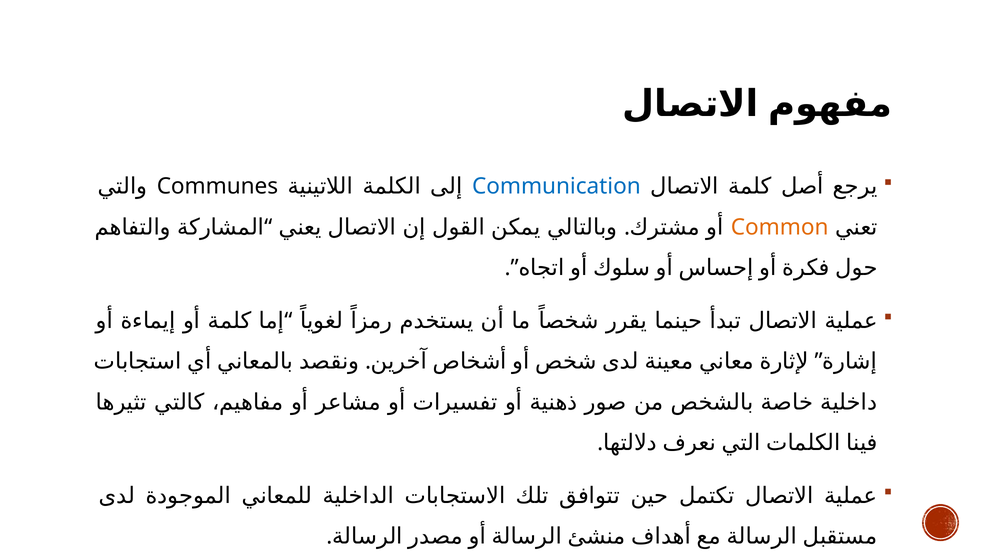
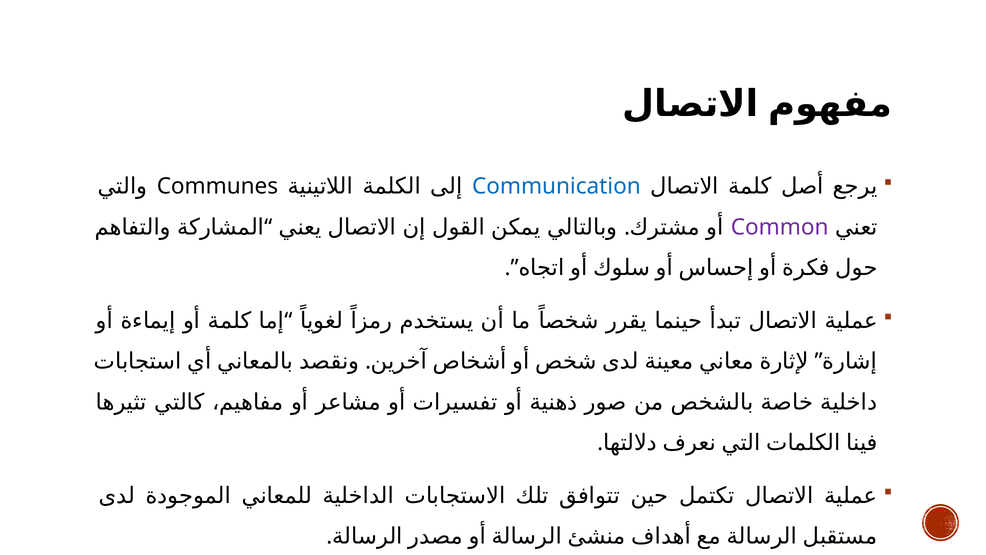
Common colour: orange -> purple (780, 227)
